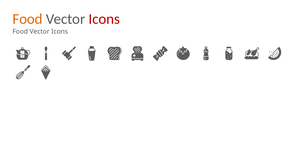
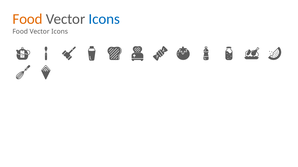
Icons colour: red -> blue (104, 19)
